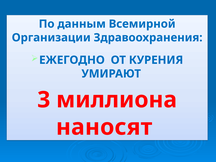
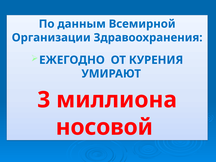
наносят: наносят -> носовой (104, 127)
